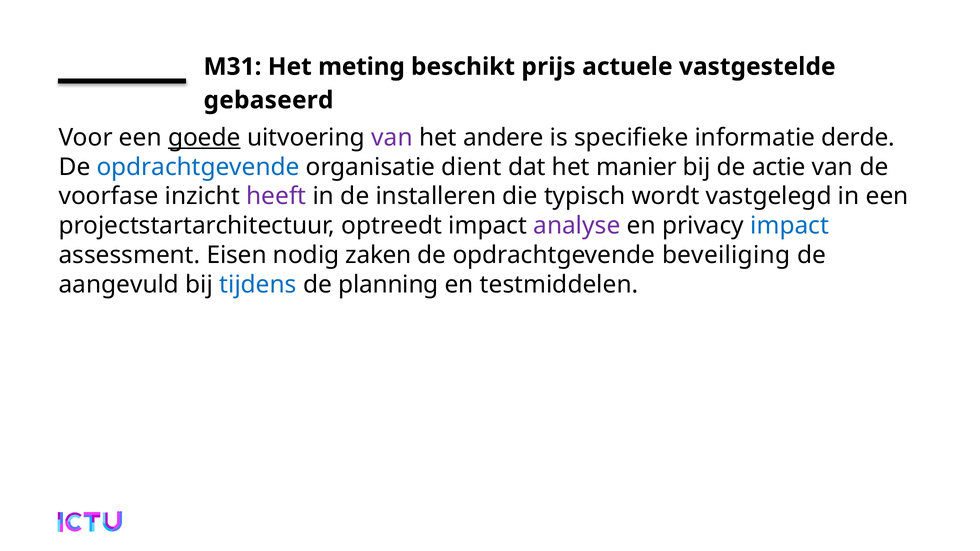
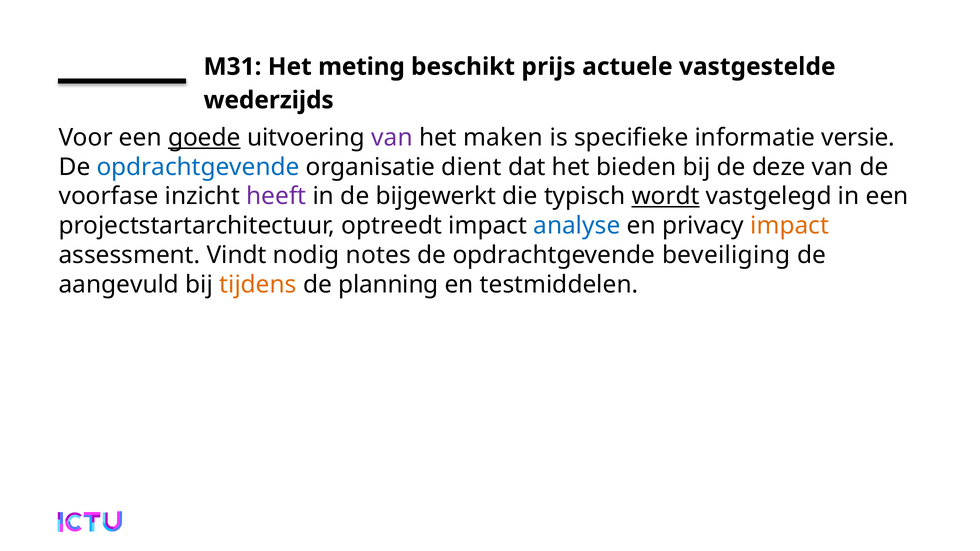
gebaseerd: gebaseerd -> wederzijds (269, 100)
andere: andere -> maken (503, 138)
derde: derde -> versie (858, 138)
manier: manier -> bieden (636, 167)
actie: actie -> deze (779, 167)
installeren: installeren -> bijgewerkt (436, 196)
wordt underline: none -> present (666, 196)
analyse colour: purple -> blue (577, 226)
impact colour: blue -> orange (790, 226)
Eisen: Eisen -> Vindt (237, 255)
zaken: zaken -> notes (378, 255)
tijdens colour: blue -> orange (258, 285)
